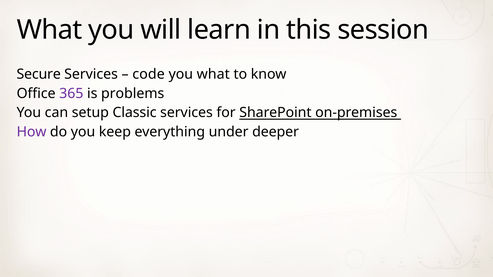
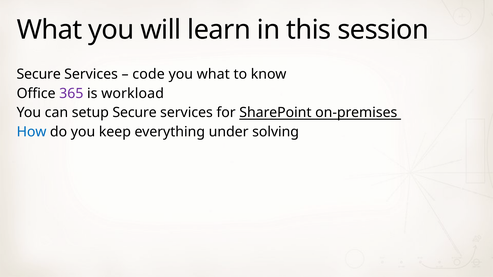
problems: problems -> workload (133, 94)
setup Classic: Classic -> Secure (135, 113)
How colour: purple -> blue (32, 132)
deeper: deeper -> solving (276, 132)
